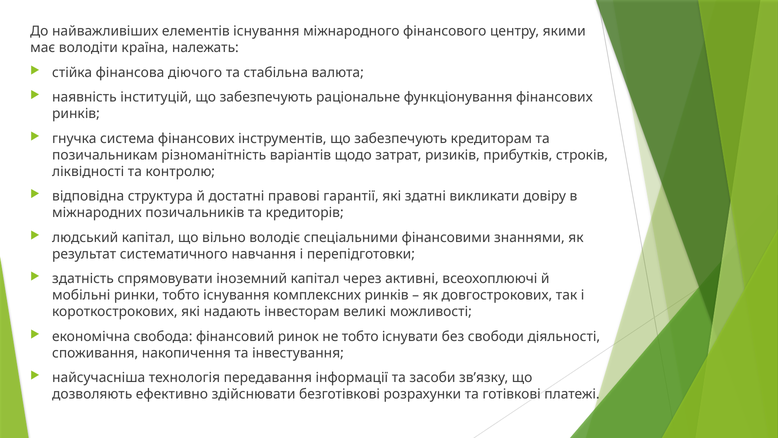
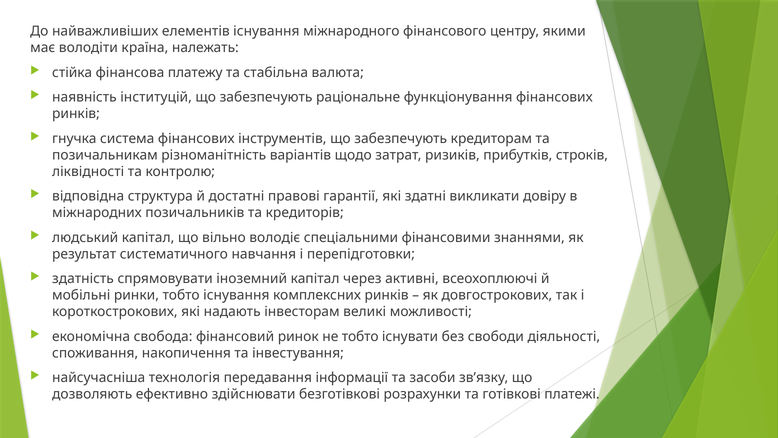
діючого: діючого -> платежу (195, 73)
